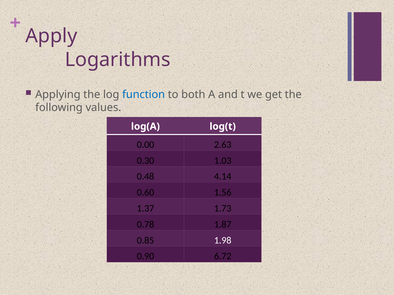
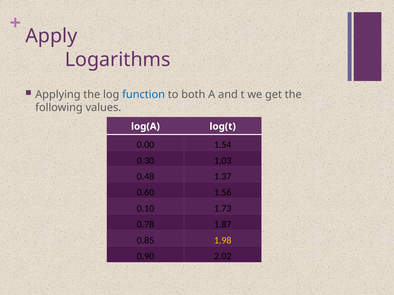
2.63: 2.63 -> 1.54 (223, 145)
4.14: 4.14 -> 1.37 (223, 177)
1.37: 1.37 -> 0.10 (145, 209)
1.98 colour: white -> yellow (223, 241)
6.72: 6.72 -> 2.02 (223, 257)
